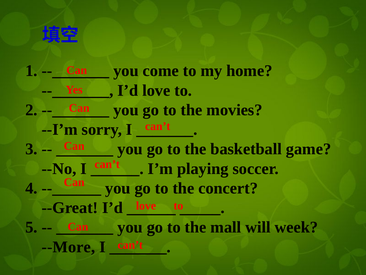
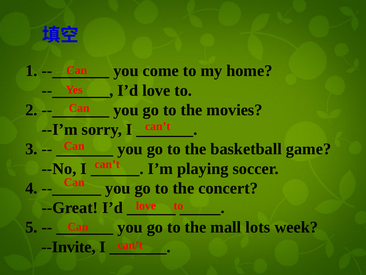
will: will -> lots (258, 227)
--More: --More -> --Invite (68, 246)
